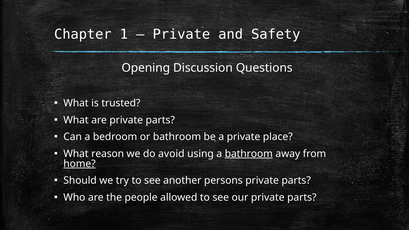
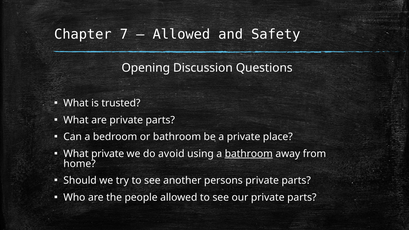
1: 1 -> 7 (124, 34)
Private: Private -> Allowed (181, 34)
What reason: reason -> private (108, 154)
home underline: present -> none (79, 164)
